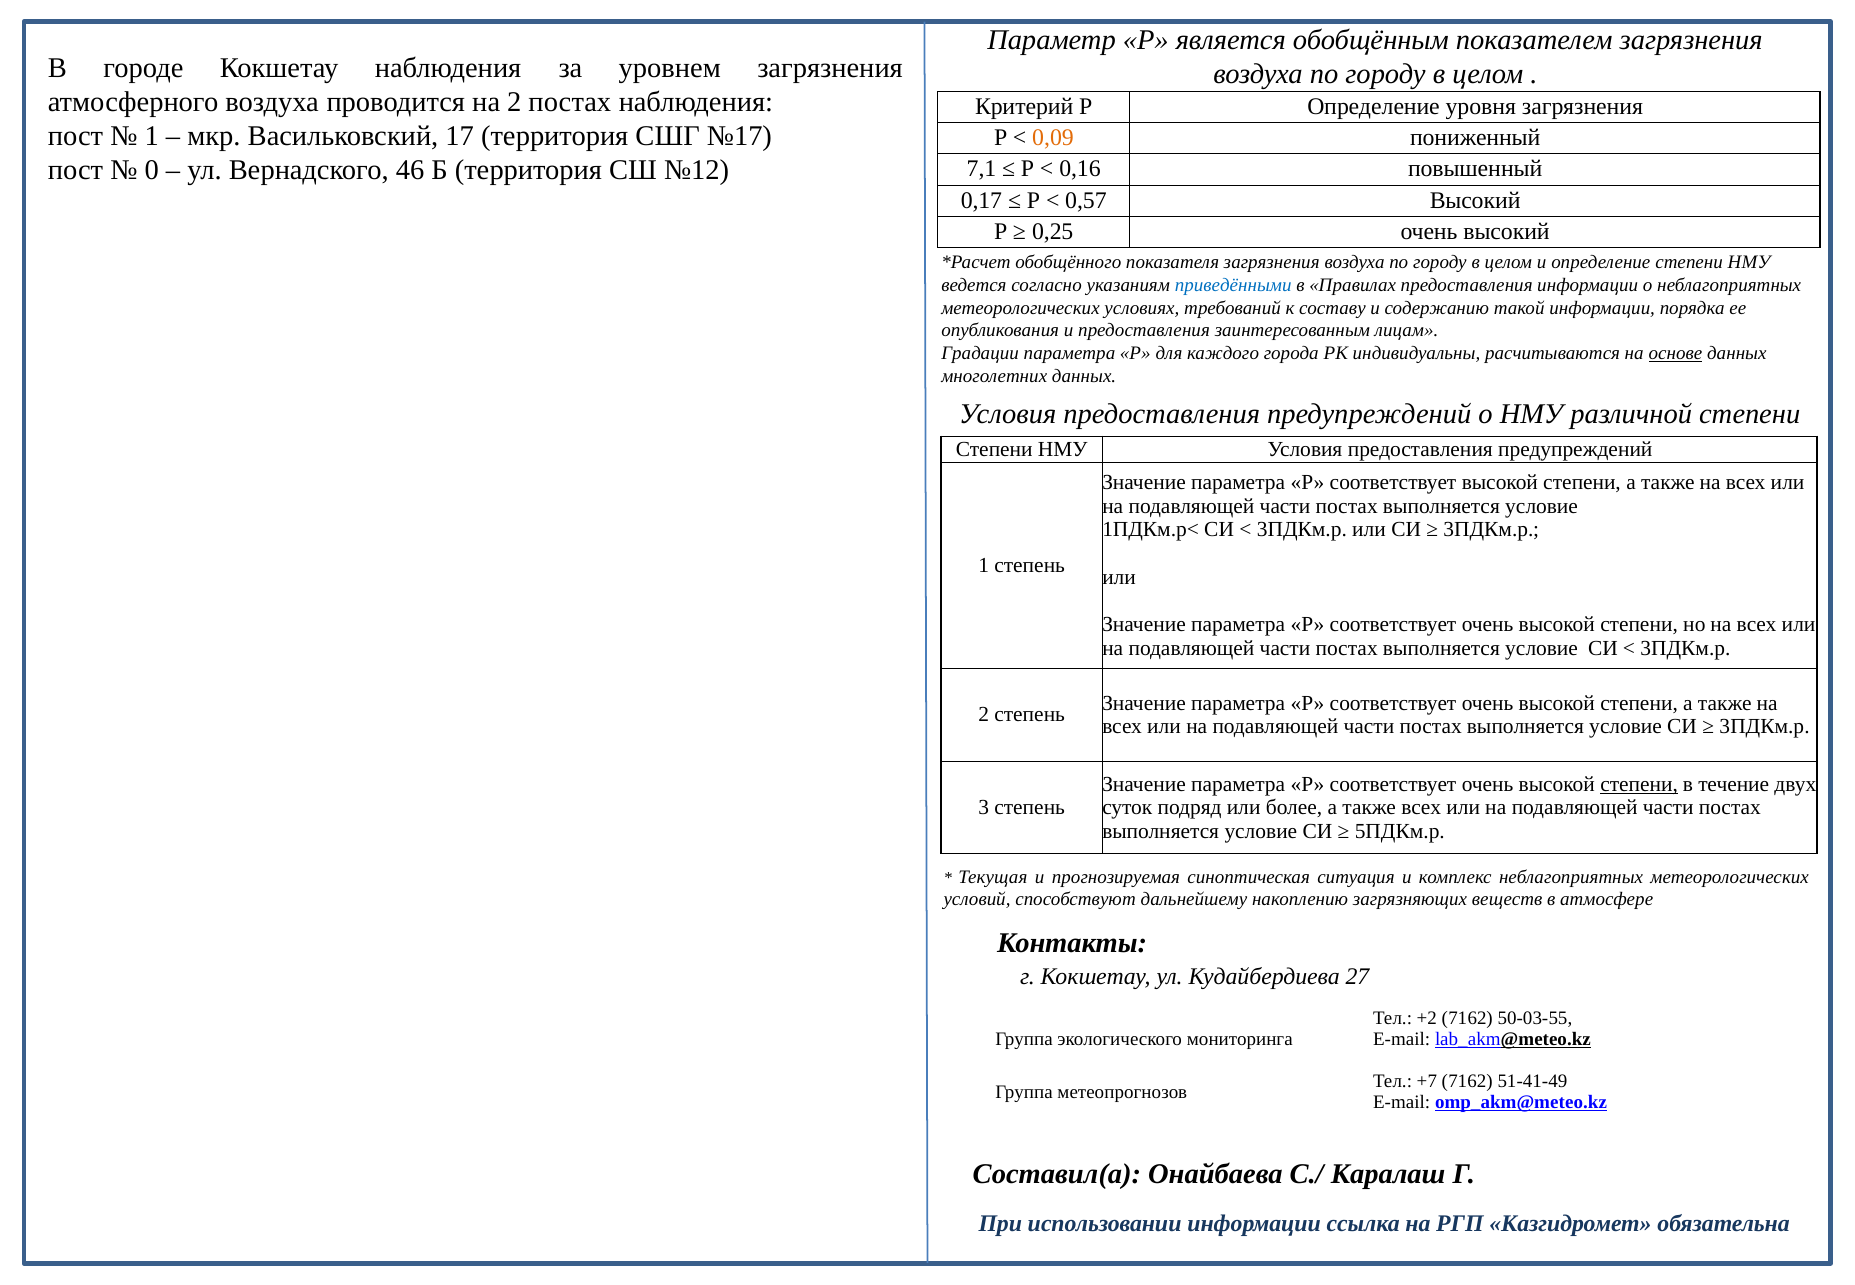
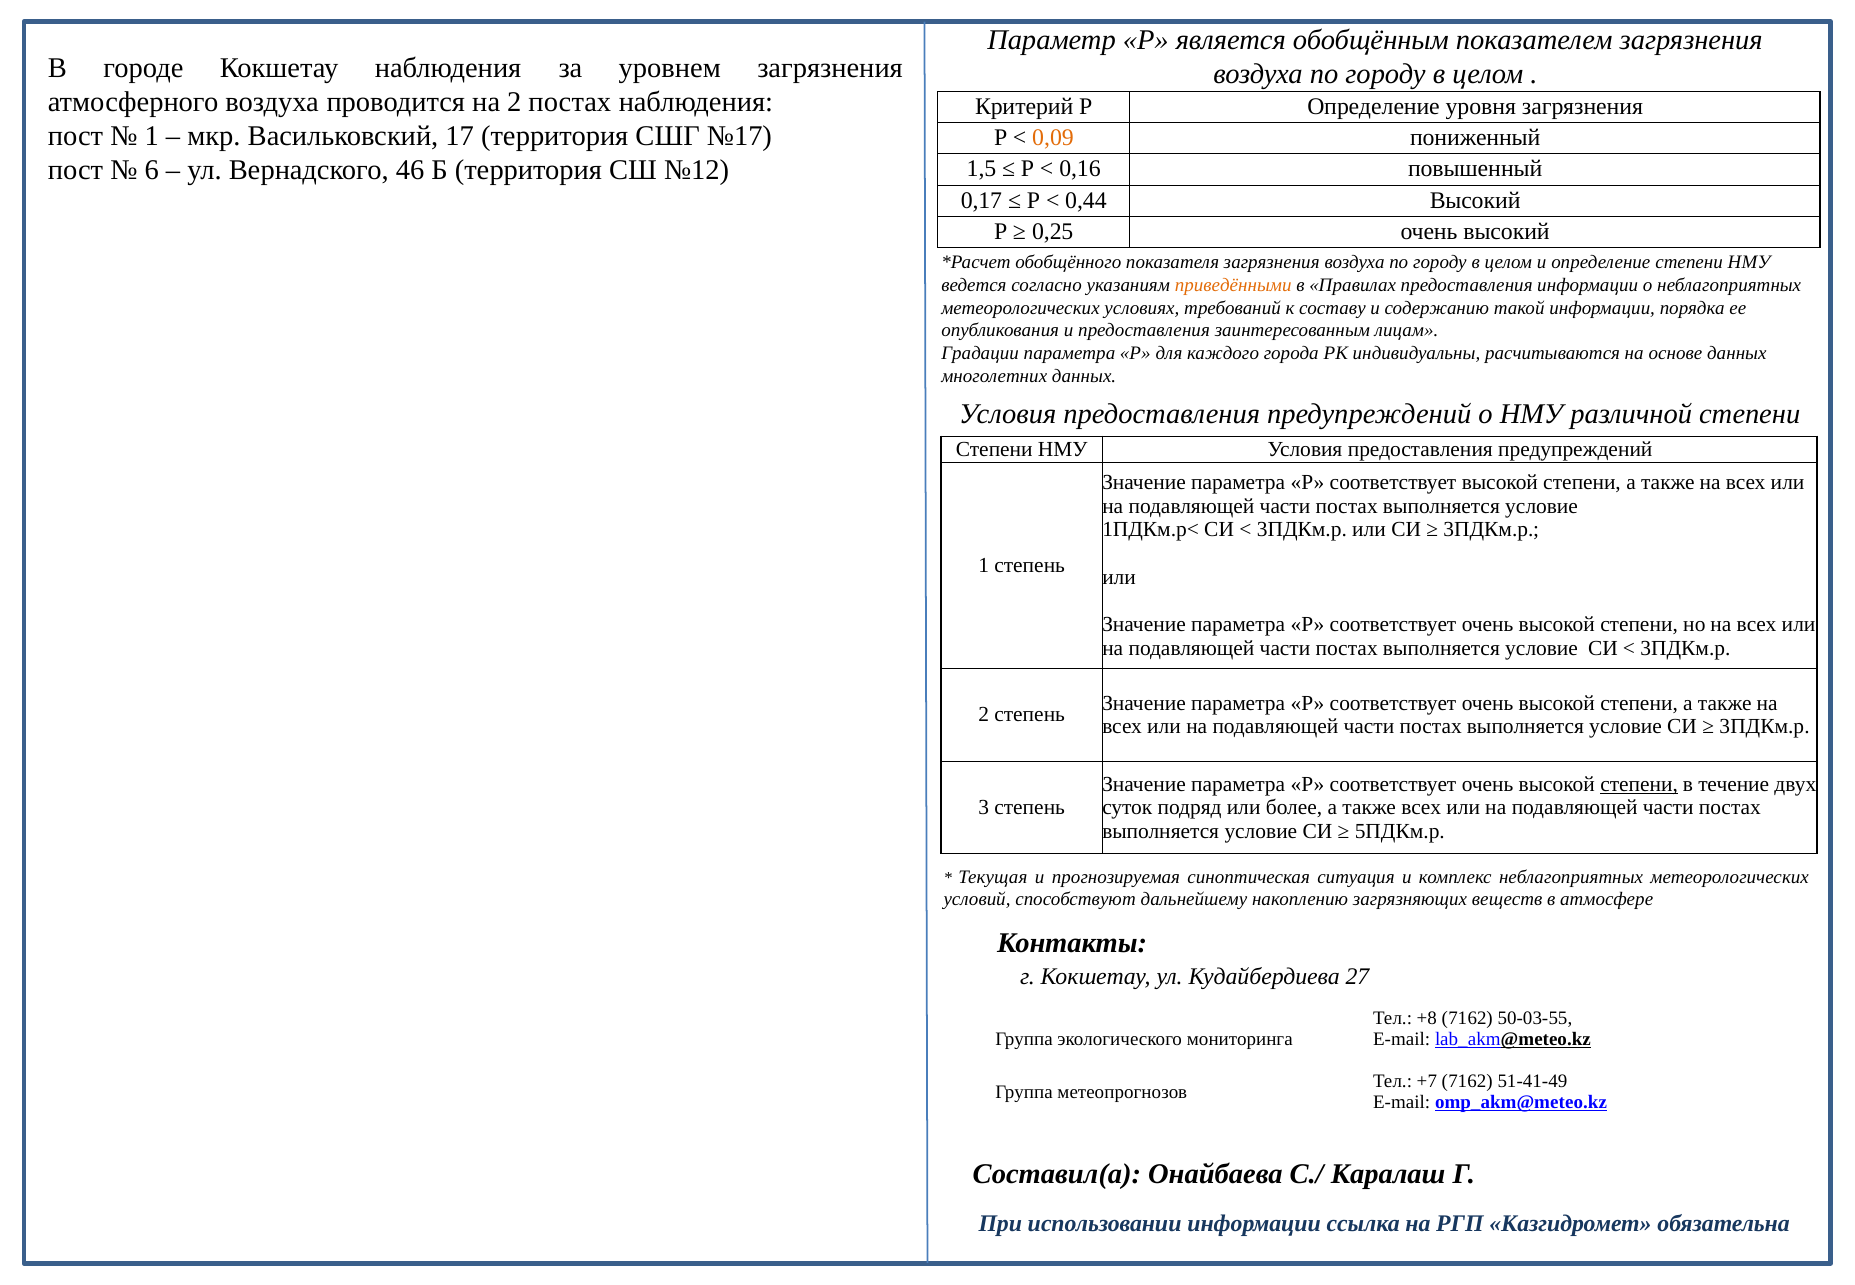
0: 0 -> 6 (152, 170)
7,1: 7,1 -> 1,5 (982, 169)
0,57: 0,57 -> 0,44 (1086, 200)
приведёнными colour: blue -> orange (1233, 285)
основе underline: present -> none (1676, 353)
+2: +2 -> +8 (1427, 1018)
